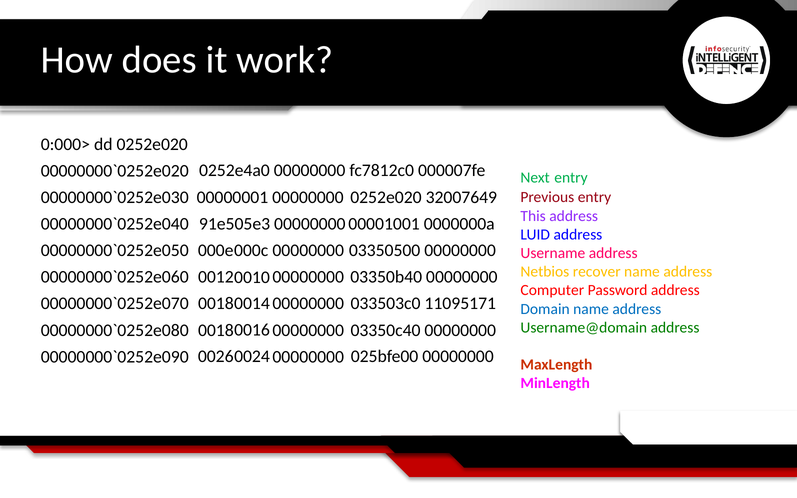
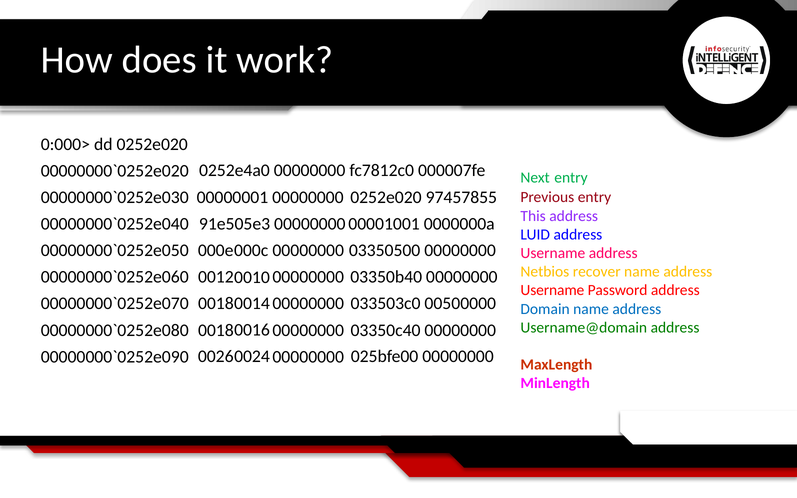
32007649: 32007649 -> 97457855 (461, 197)
Computer: Computer -> Username (552, 290)
11095171: 11095171 -> 00500000 (460, 304)
